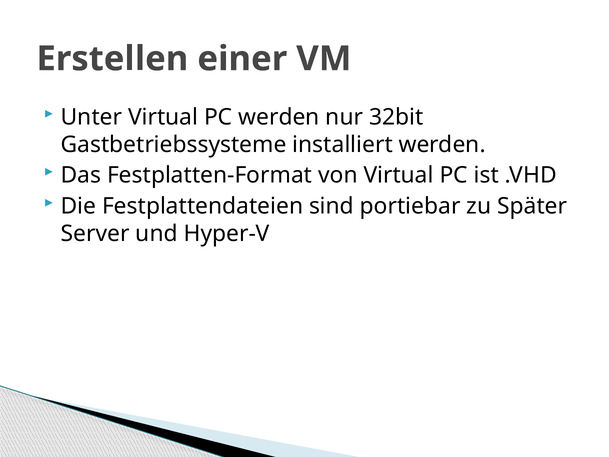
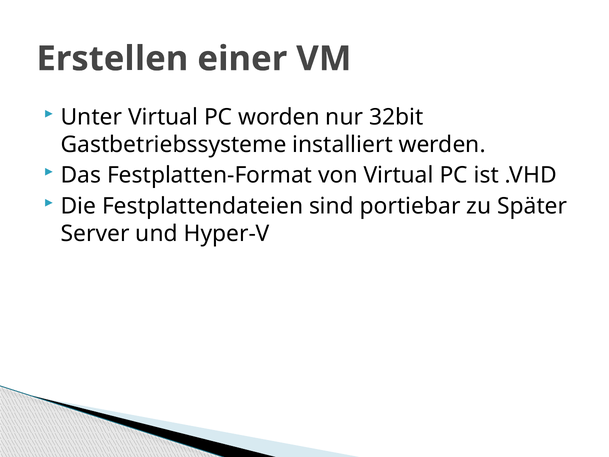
PC werden: werden -> worden (279, 117)
